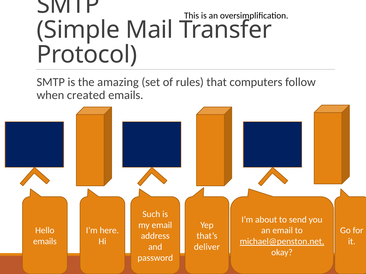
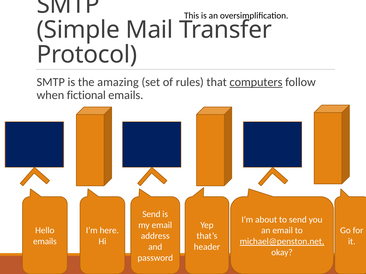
computers underline: none -> present (256, 82)
created: created -> fictional (86, 95)
Such: Such -> Send (151, 214)
deliver: deliver -> header (207, 247)
